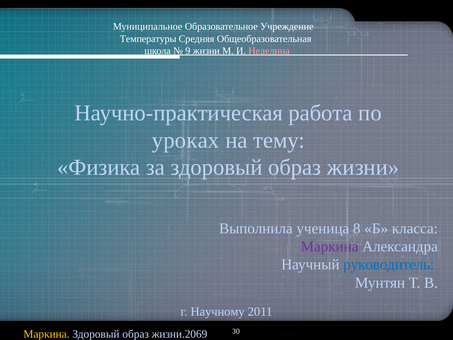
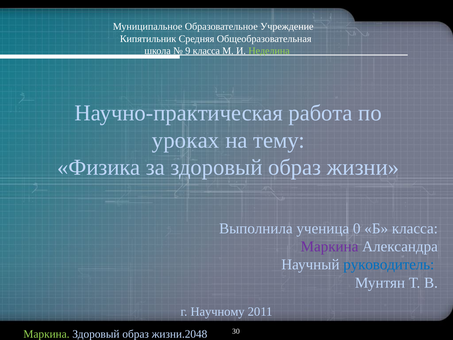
Температуры: Температуры -> Кипятильник (148, 39)
9 жизни: жизни -> класса (206, 51)
Неделина colour: pink -> light green (269, 51)
8: 8 -> 0 (357, 228)
Маркина colour: yellow -> light green (46, 334)
жизни.2069: жизни.2069 -> жизни.2048 (179, 334)
